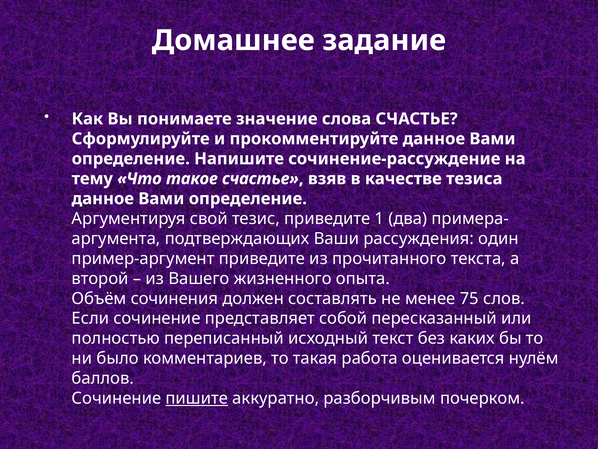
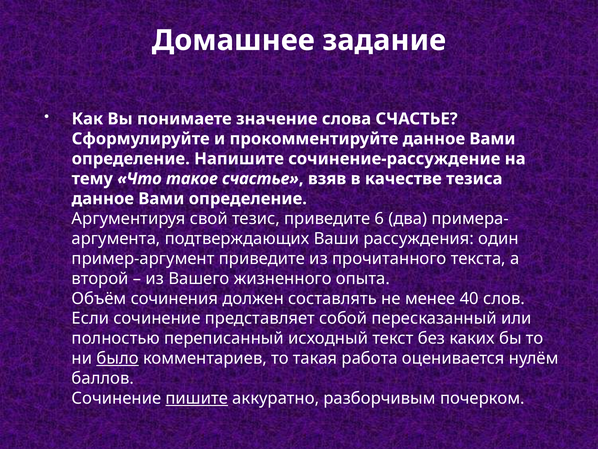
1: 1 -> 6 (379, 218)
75: 75 -> 40 (469, 298)
было underline: none -> present (118, 358)
